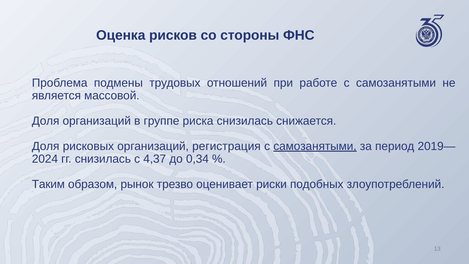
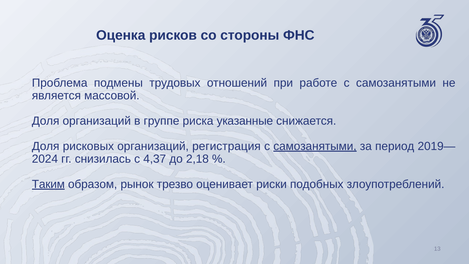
риска снизилась: снизилась -> указанные (245, 121)
0,34: 0,34 -> 2,18 (197, 159)
Таким underline: none -> present (48, 184)
